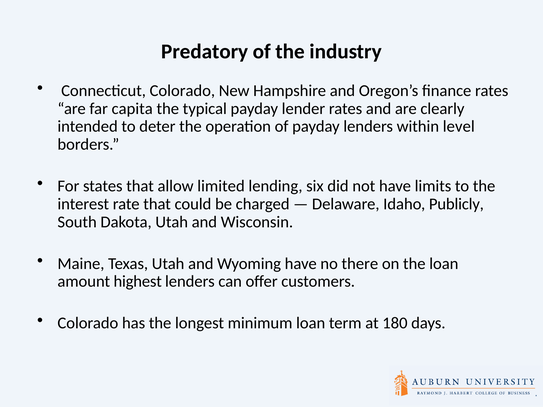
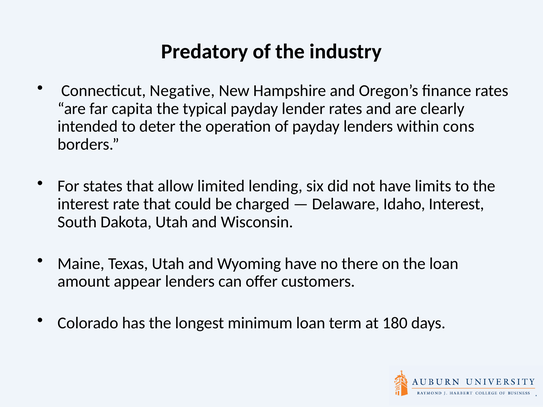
Connecticut Colorado: Colorado -> Negative (182, 91)
level: level -> cons (459, 127)
Idaho Publicly: Publicly -> Interest (456, 204)
highest: highest -> appear (138, 282)
